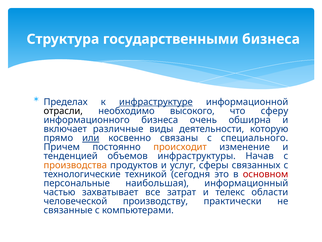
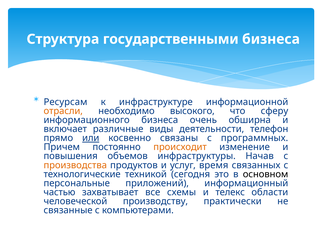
Пределах: Пределах -> Ресурсам (66, 102)
инфраструктуре underline: present -> none (156, 102)
отрасли colour: black -> orange (63, 111)
которую: которую -> телефон (269, 129)
специального: специального -> программных (255, 138)
тенденцией: тенденцией -> повышения (71, 156)
сферы: сферы -> время (214, 165)
основном colour: red -> black (266, 174)
наибольшая: наибольшая -> приложений (157, 183)
затрат: затрат -> схемы (182, 192)
